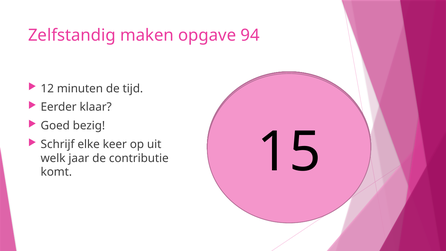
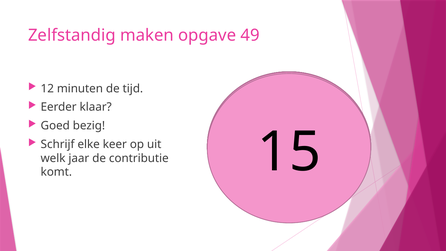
94: 94 -> 49 (250, 35)
